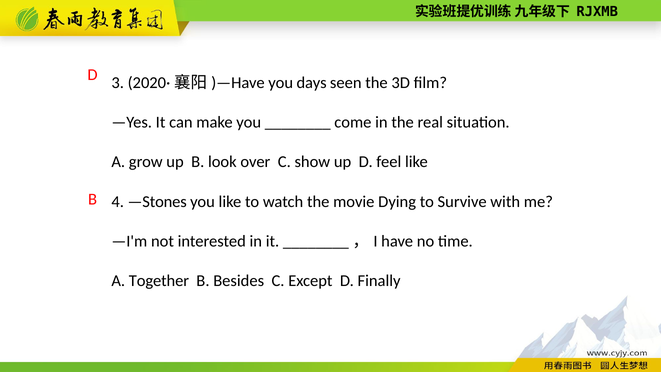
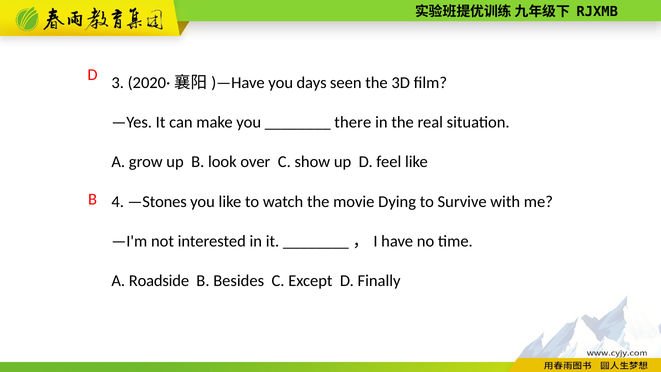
come: come -> there (353, 122)
Together: Together -> Roadside (159, 281)
